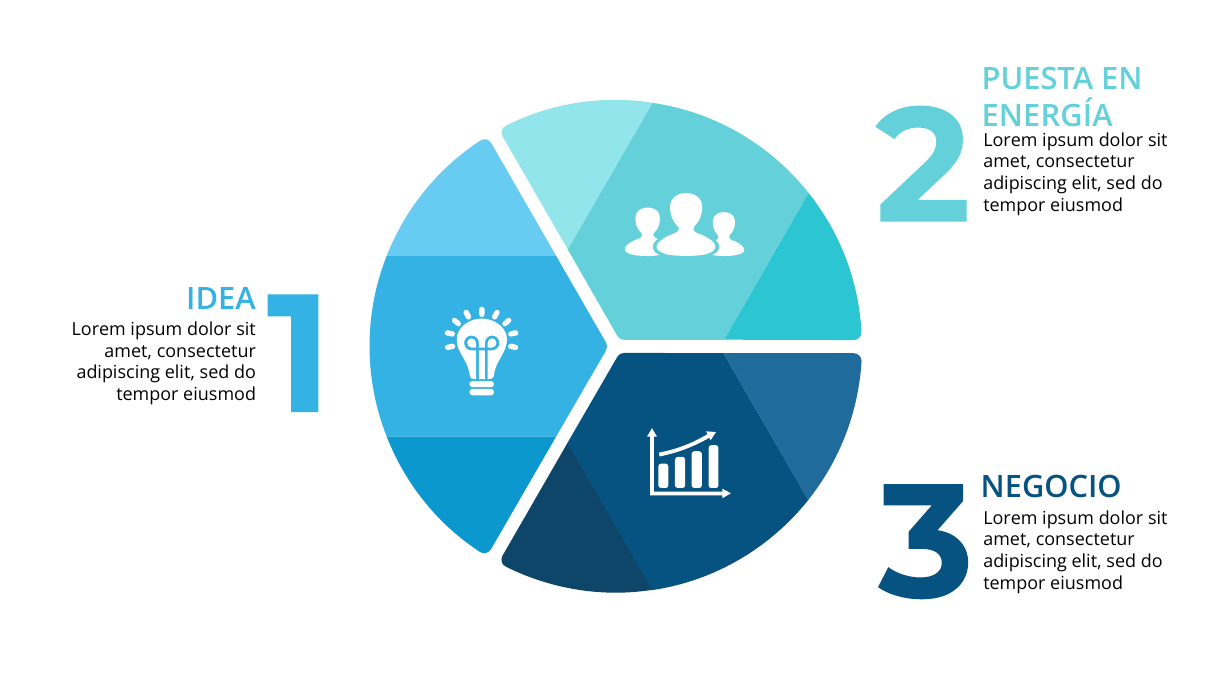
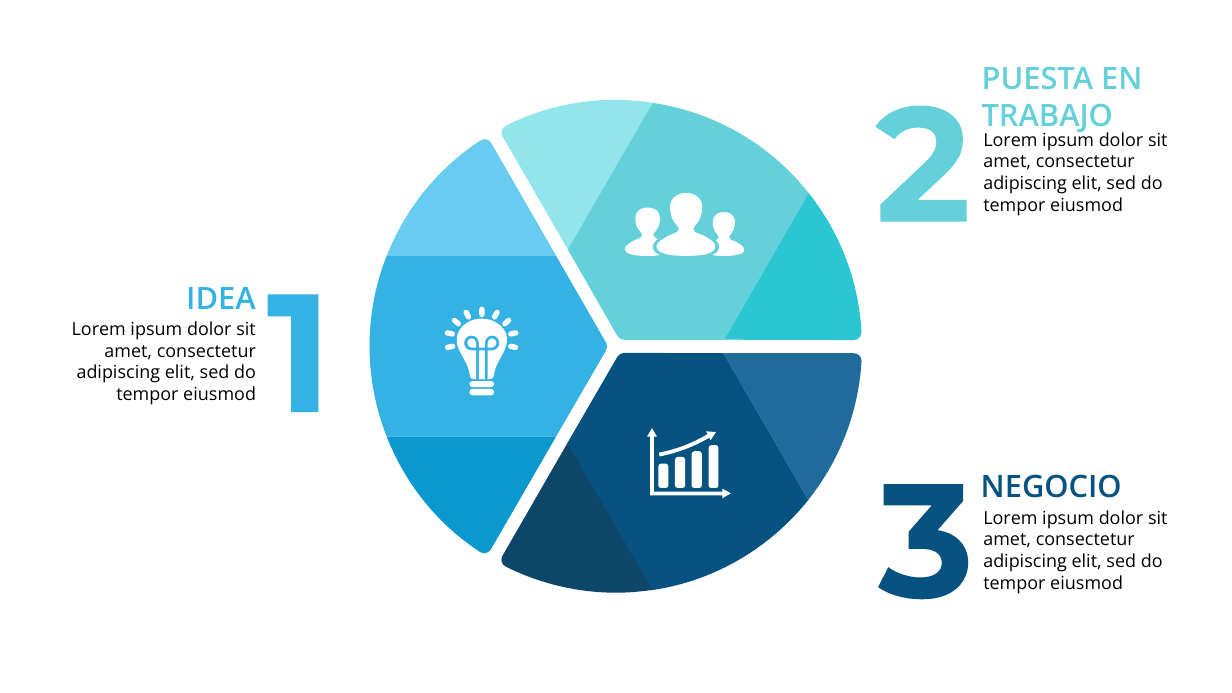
ENERGÍA: ENERGÍA -> TRABAJO (1047, 116)
